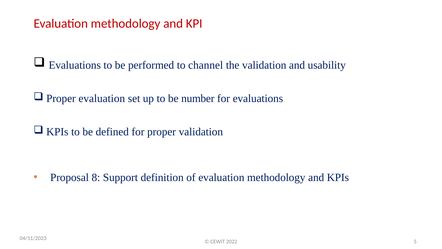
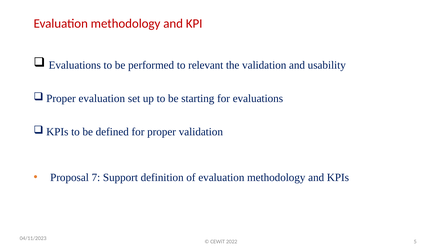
channel: channel -> relevant (206, 65)
number: number -> starting (198, 98)
8: 8 -> 7 (96, 177)
